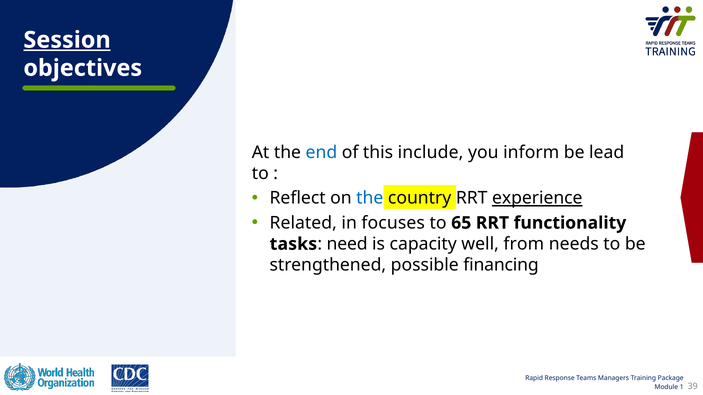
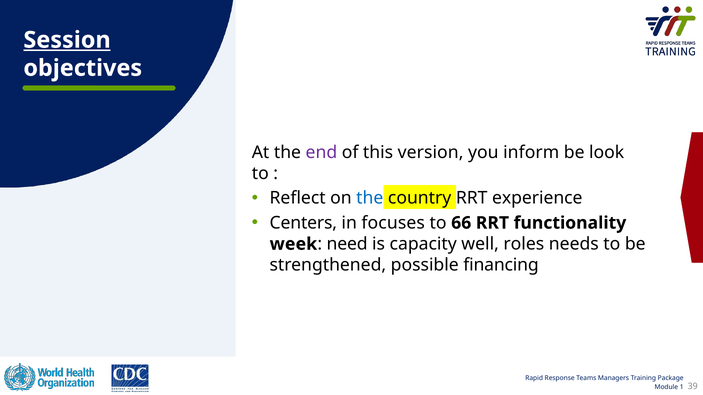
end colour: blue -> purple (321, 153)
include: include -> version (431, 153)
lead: lead -> look (607, 153)
experience underline: present -> none (537, 198)
Related: Related -> Centers (303, 223)
65: 65 -> 66 (461, 223)
tasks: tasks -> week (293, 244)
from: from -> roles (524, 244)
